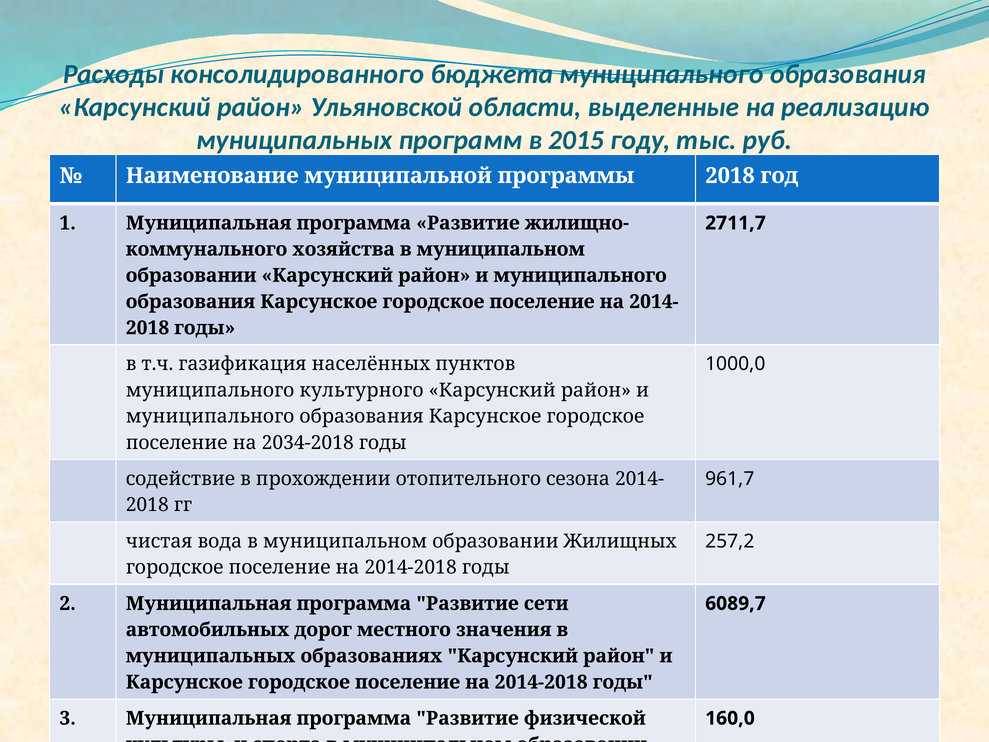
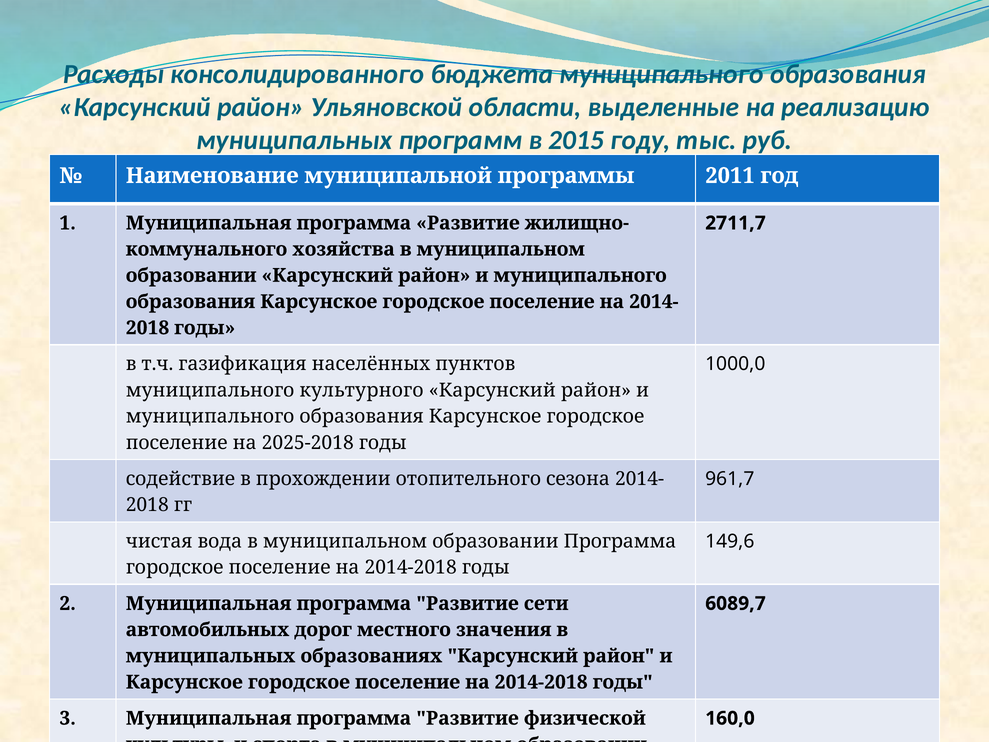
программы 2018: 2018 -> 2011 (730, 176)
2034-2018: 2034-2018 -> 2025-2018 (308, 443)
образовании Жилищных: Жилищных -> Программа (620, 541)
257,2: 257,2 -> 149,6 (730, 541)
